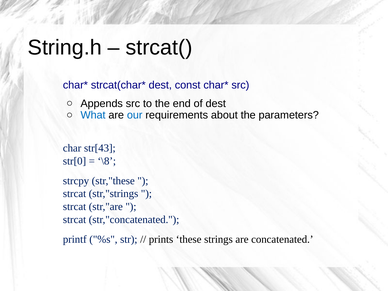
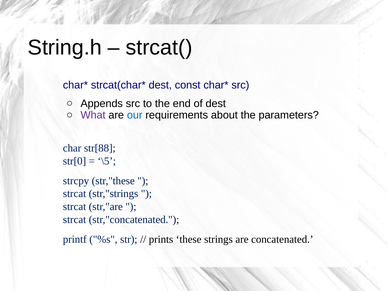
What colour: blue -> purple (93, 115)
str[43: str[43 -> str[88 (100, 148)
\8: \8 -> \5 (107, 161)
